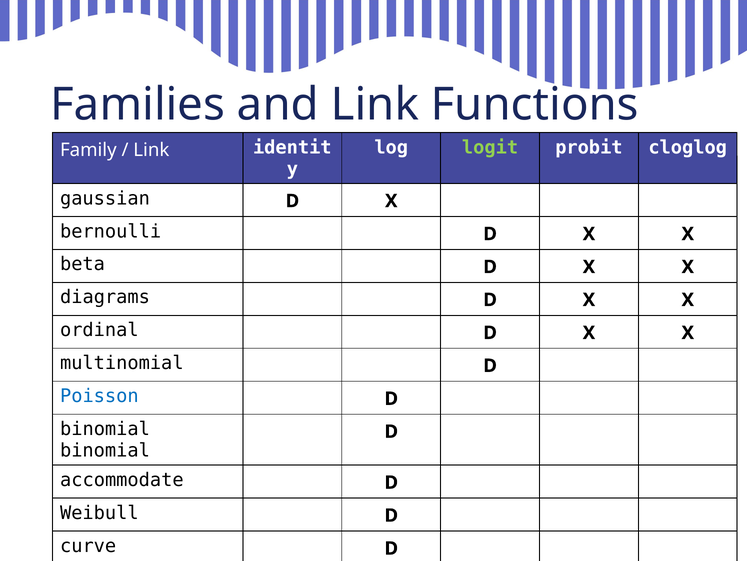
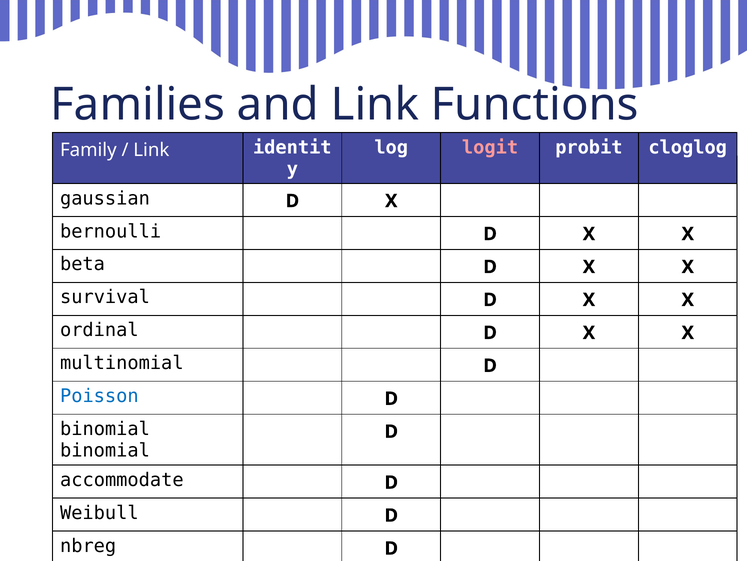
logit colour: light green -> pink (490, 147)
diagrams: diagrams -> survival (105, 297)
curve: curve -> nbreg (88, 545)
